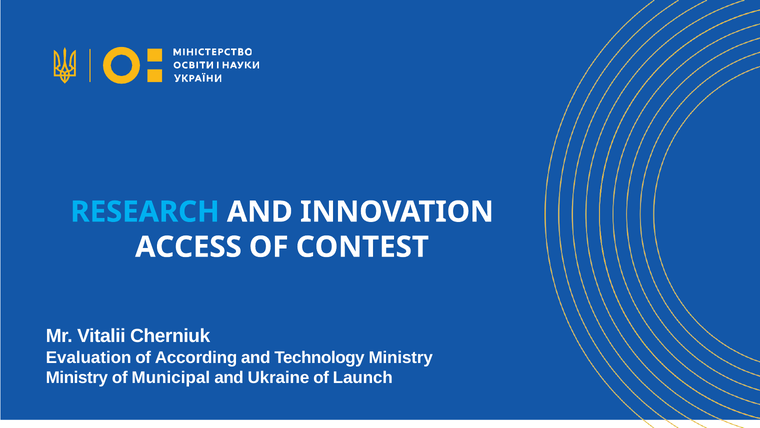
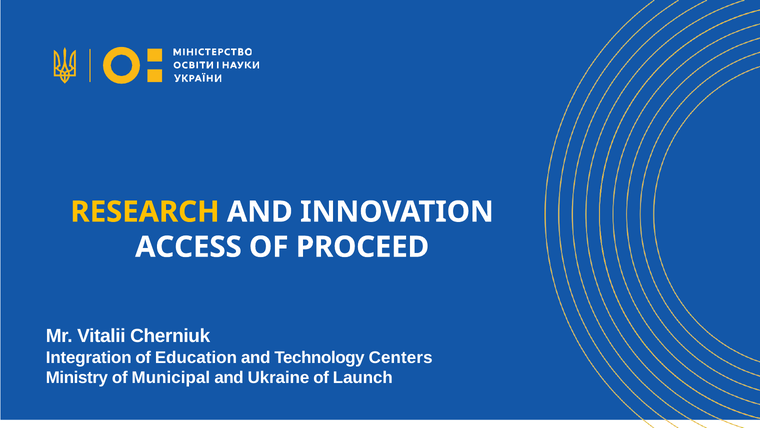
RESEARCH colour: light blue -> yellow (145, 212)
CONTEST: CONTEST -> PROCEED (362, 247)
Evaluation: Evaluation -> Integration (89, 358)
According: According -> Education (196, 358)
Technology Ministry: Ministry -> Centers (401, 358)
